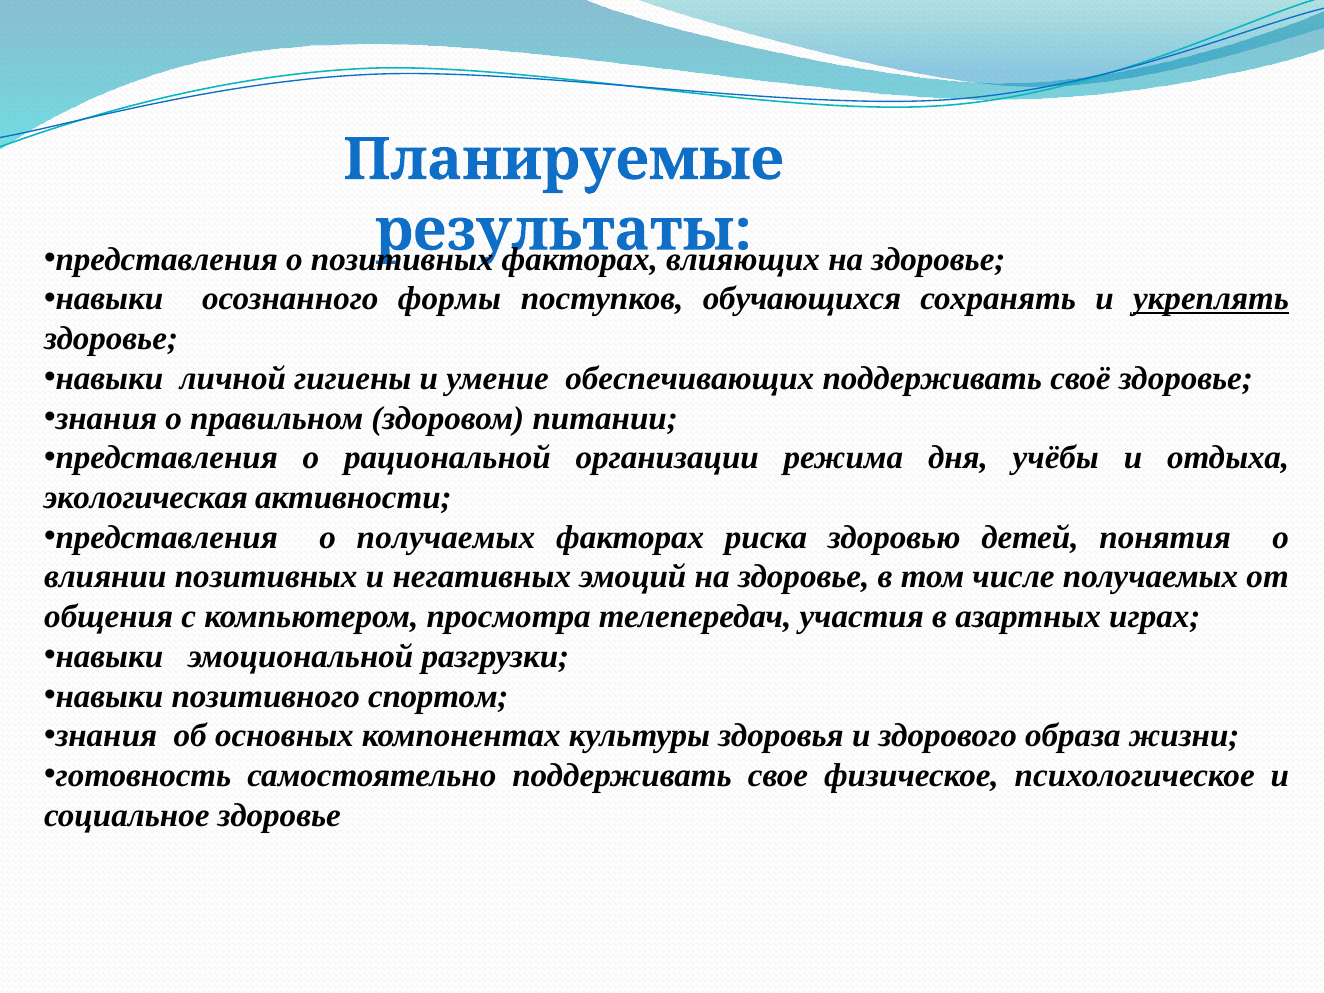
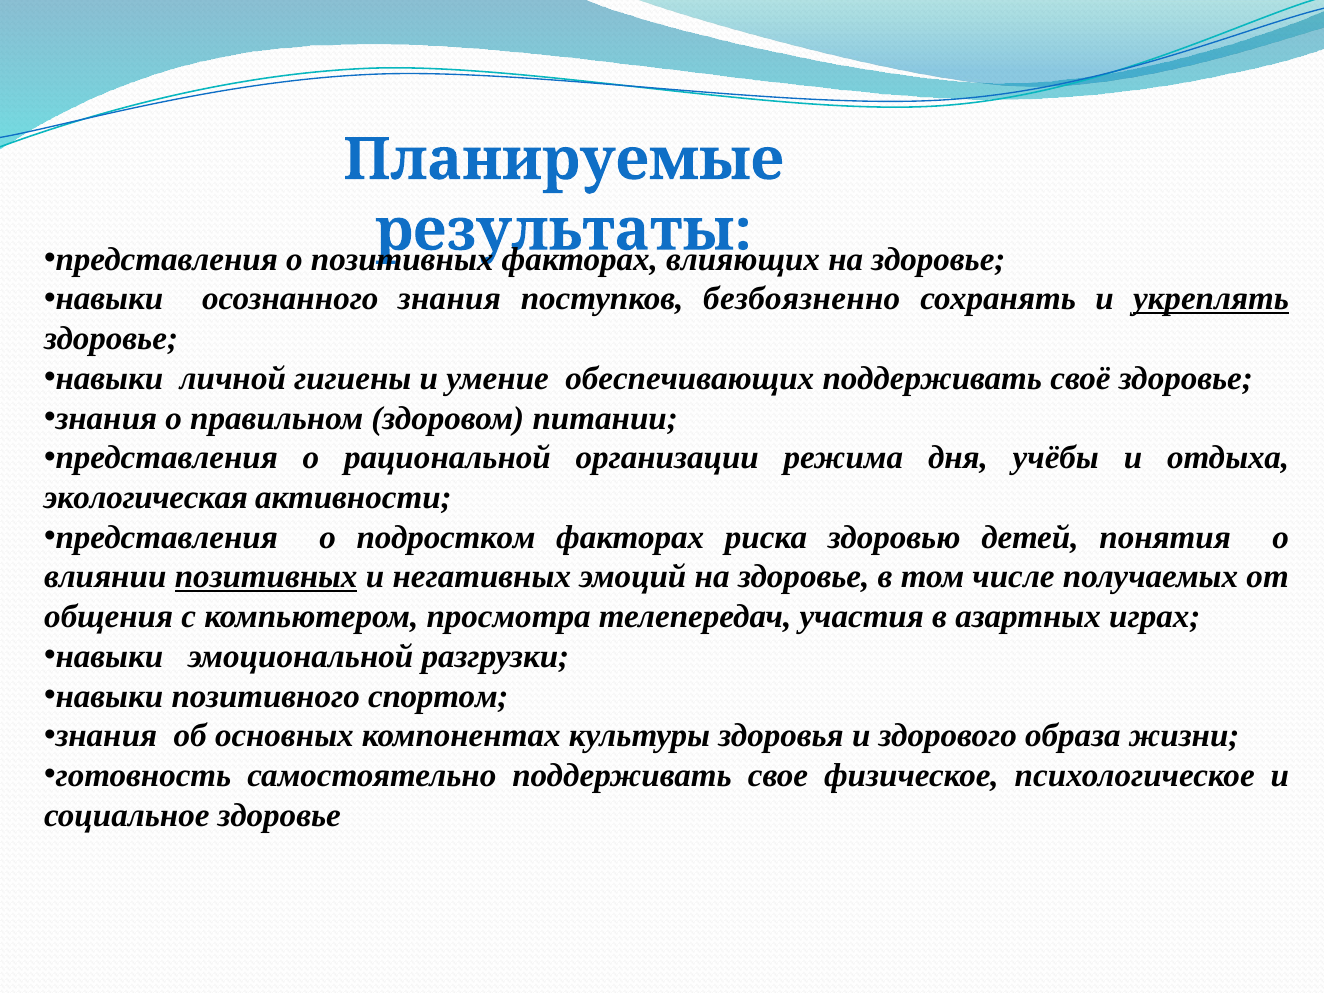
осознанного формы: формы -> знания (449, 299)
обучающихся: обучающихся -> безбоязненно (802, 299)
о получаемых: получаемых -> подростком (446, 537)
позитивных underline: none -> present (266, 577)
